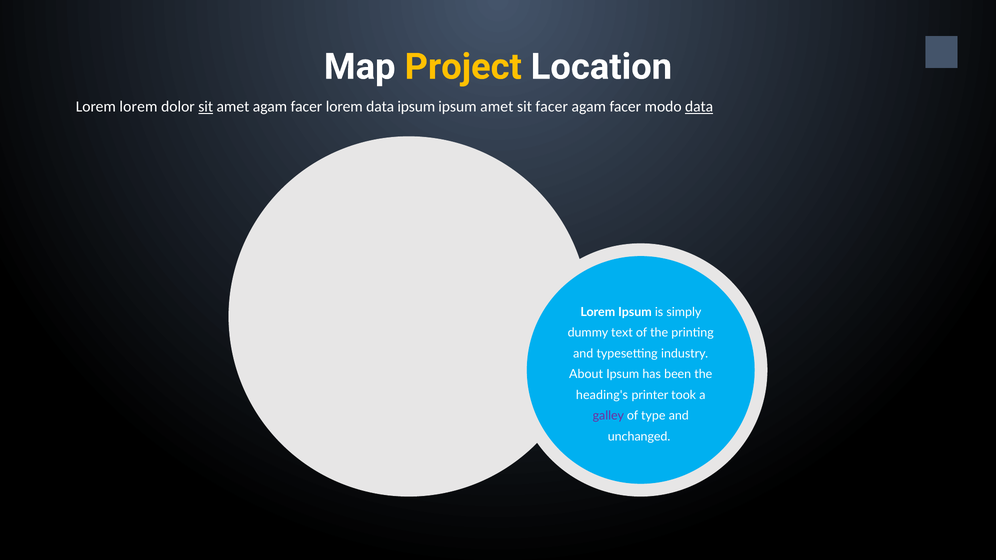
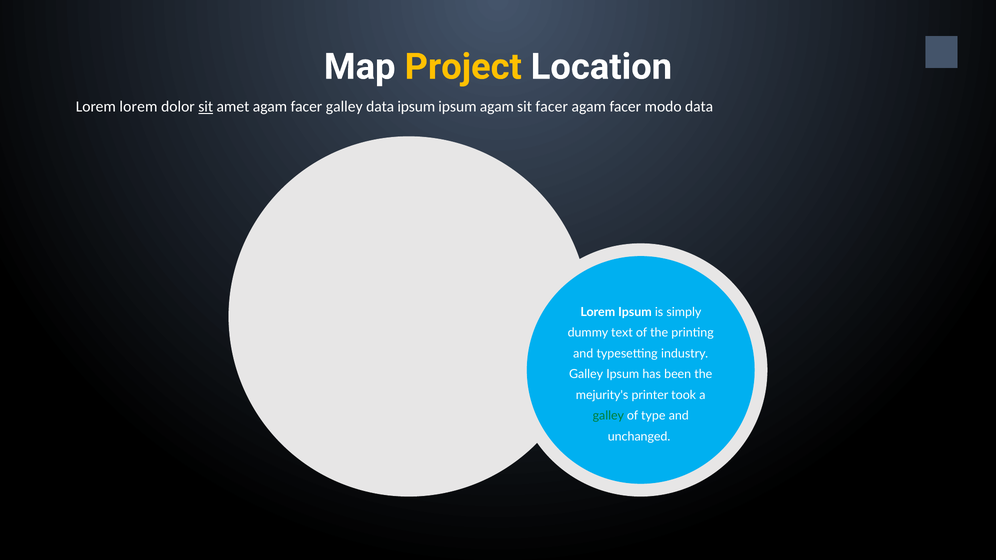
facer lorem: lorem -> galley (344, 107)
ipsum amet: amet -> agam (497, 107)
data underline: present -> none (699, 107)
About: About -> Galley (586, 374)
heading's: heading's -> mejurity's (602, 395)
galley colour: purple -> green (608, 416)
